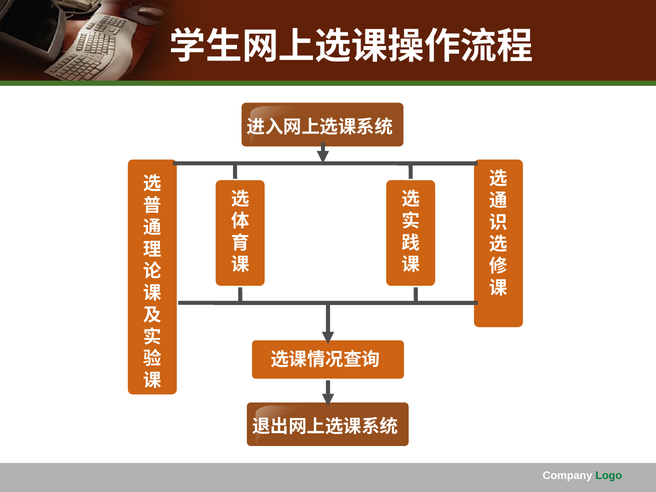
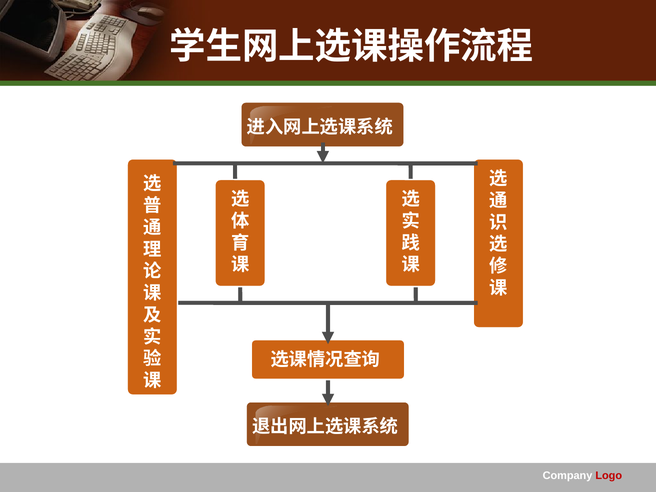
Logo colour: green -> red (609, 476)
